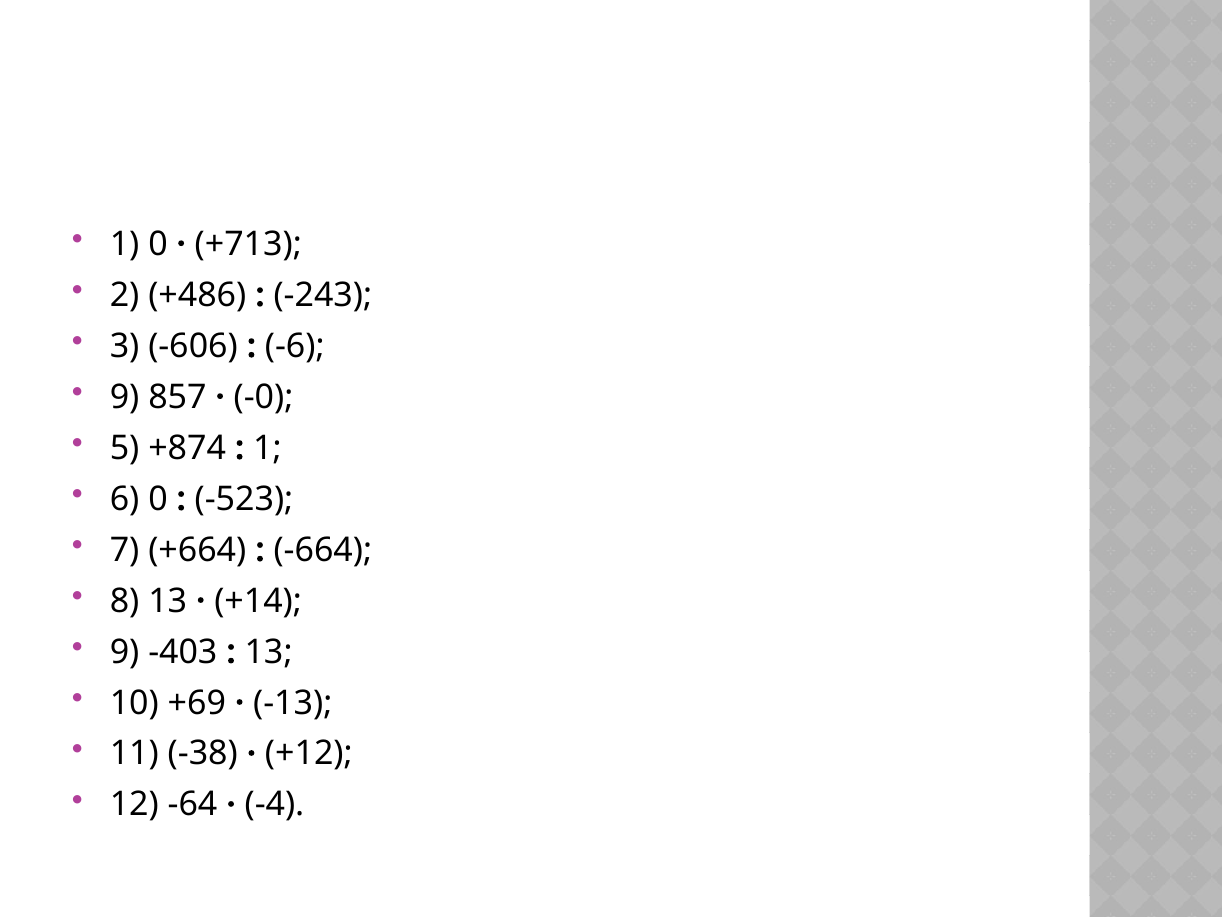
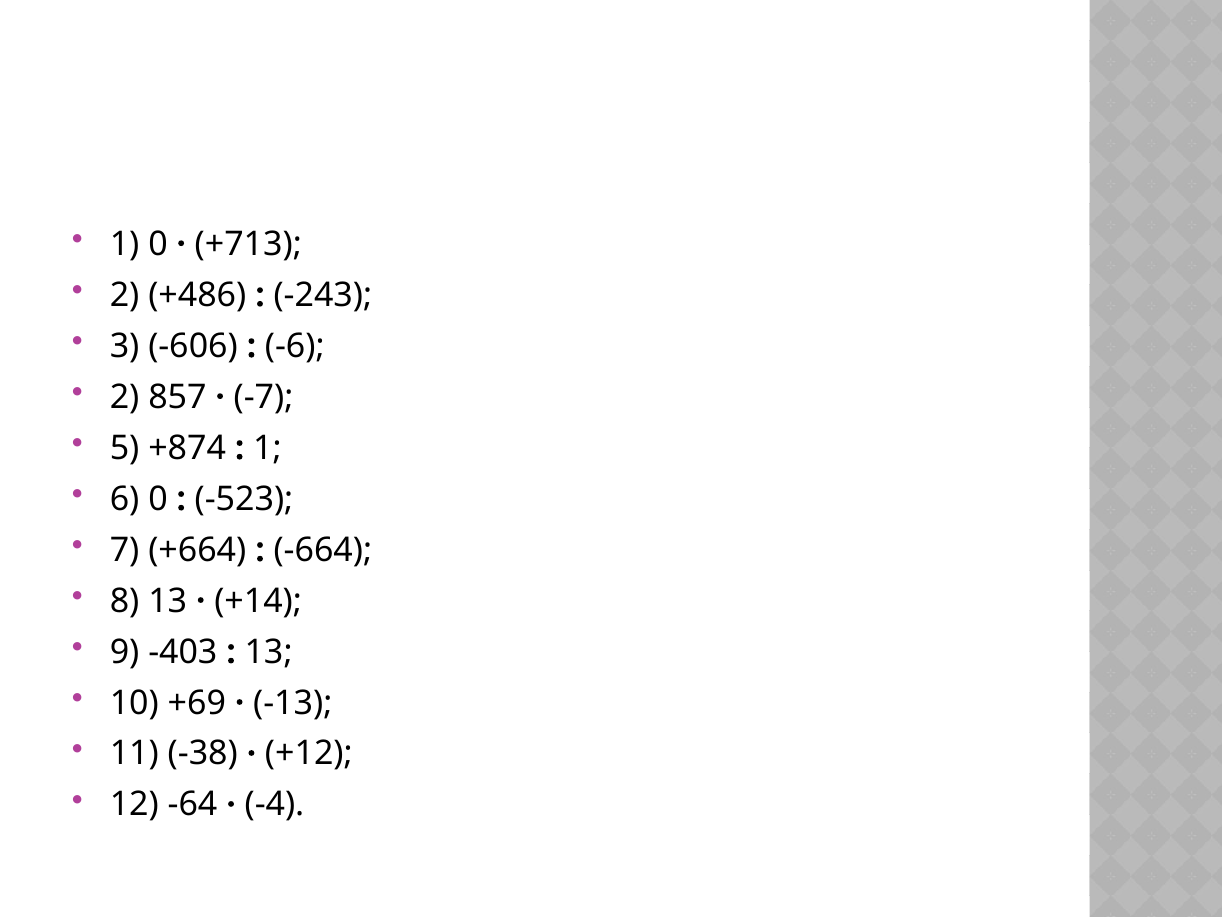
9: 9 -> 2 (125, 397)
-0: -0 -> -7 (264, 397)
